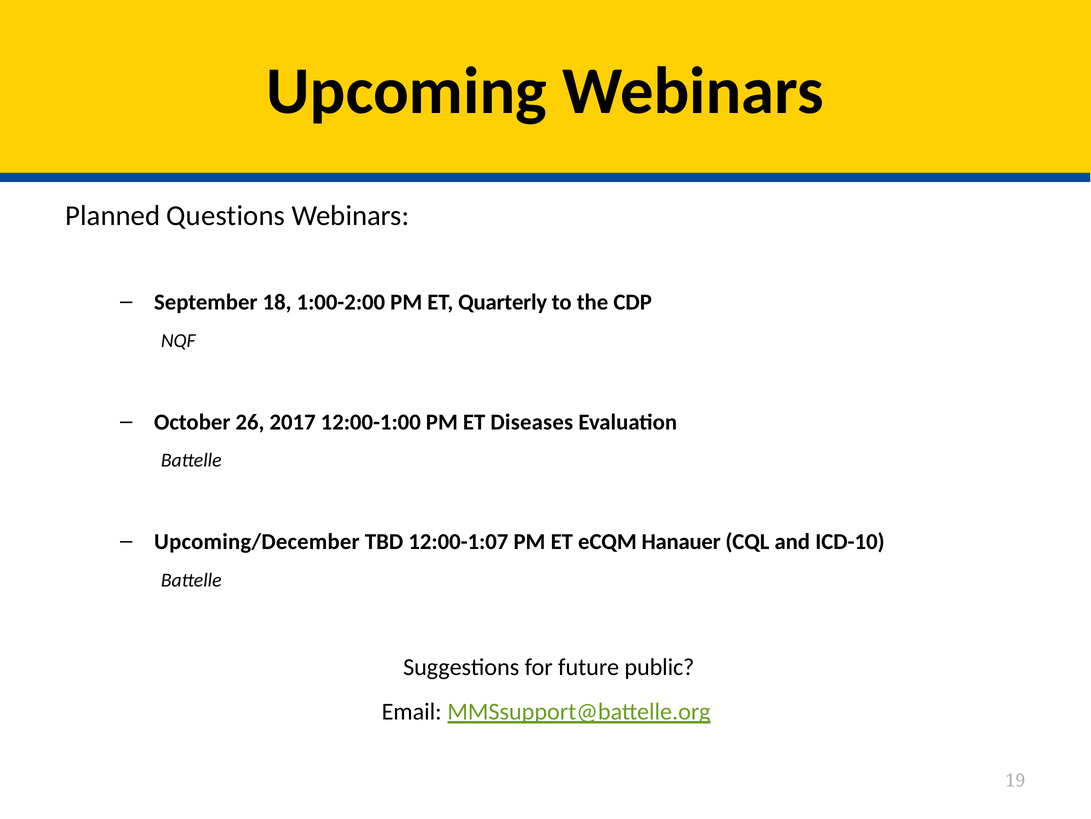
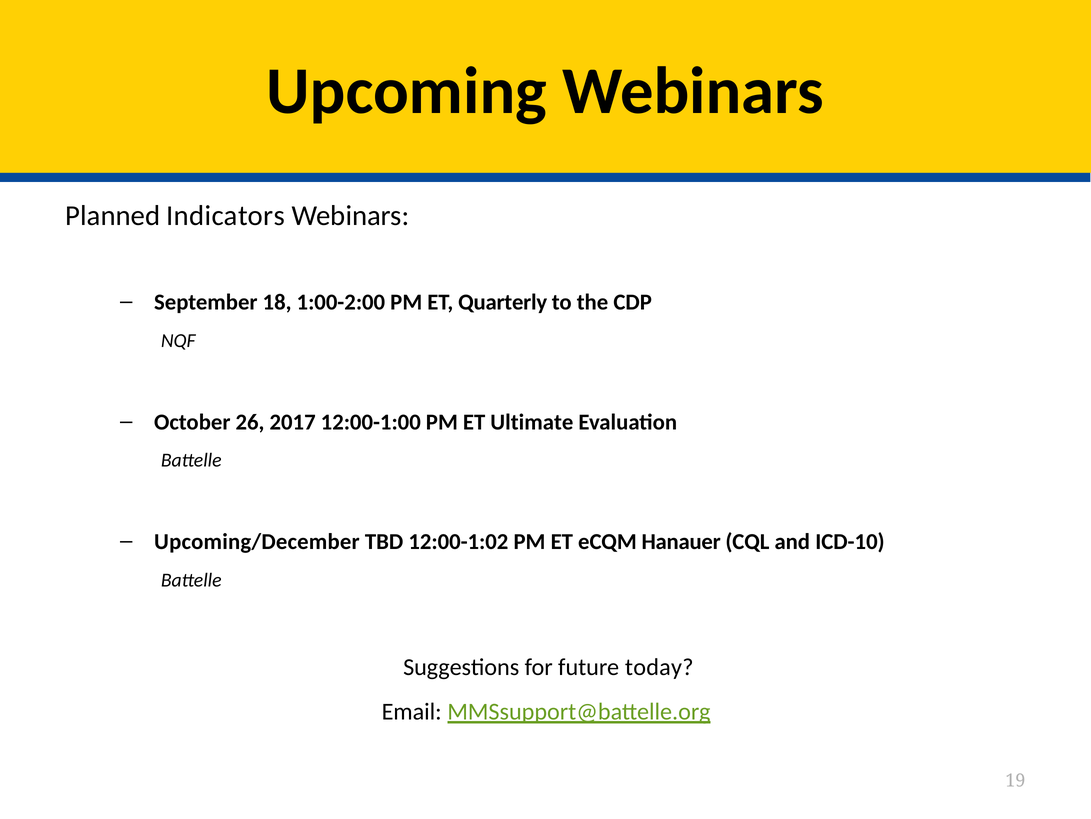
Questions: Questions -> Indicators (226, 216)
Diseases: Diseases -> Ultimate (532, 422)
12:00-1:07: 12:00-1:07 -> 12:00-1:02 (458, 541)
public: public -> today (659, 666)
